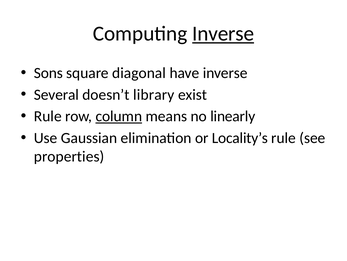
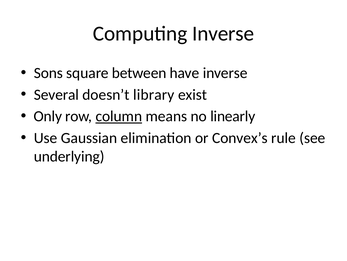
Inverse underline: present -> none (223, 34)
diagonal: diagonal -> between (139, 73)
Rule: Rule -> Only (48, 116)
Locality’s: Locality’s -> Convex’s (240, 138)
properties: properties -> underlying (69, 156)
